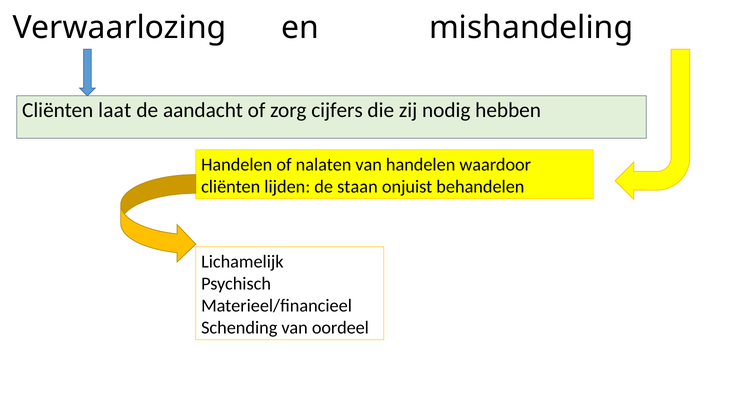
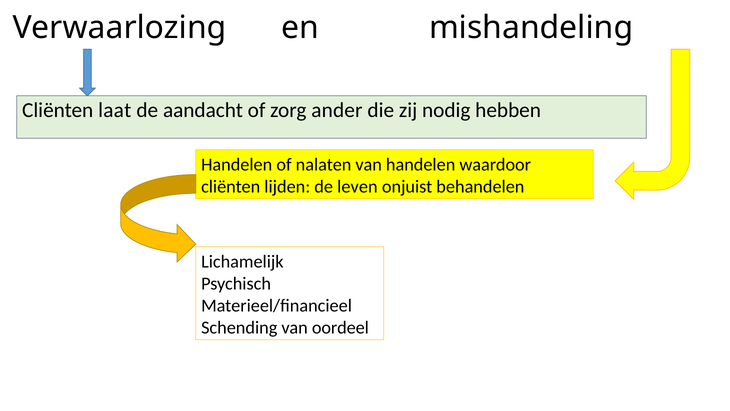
cijfers: cijfers -> ander (337, 110)
staan: staan -> leven (357, 186)
